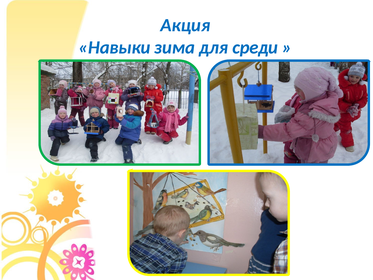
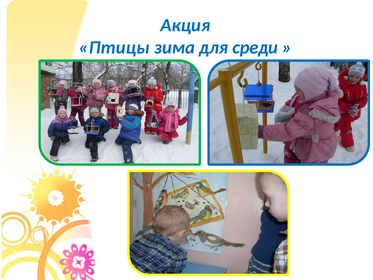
Навыки: Навыки -> Птицы (114, 47)
